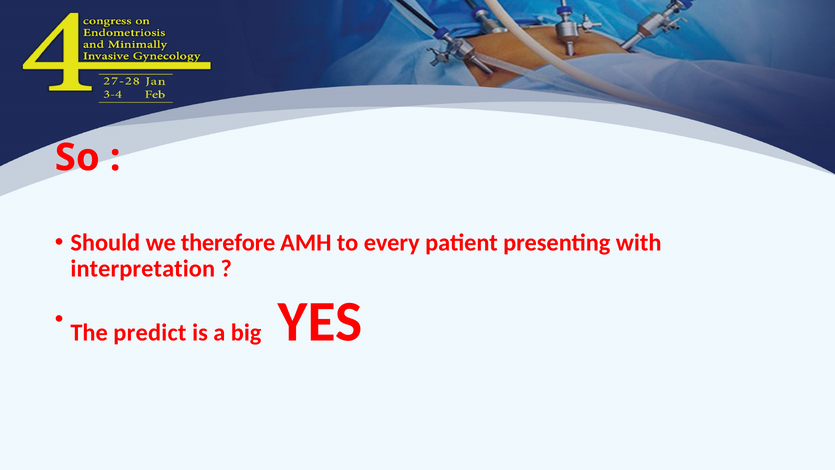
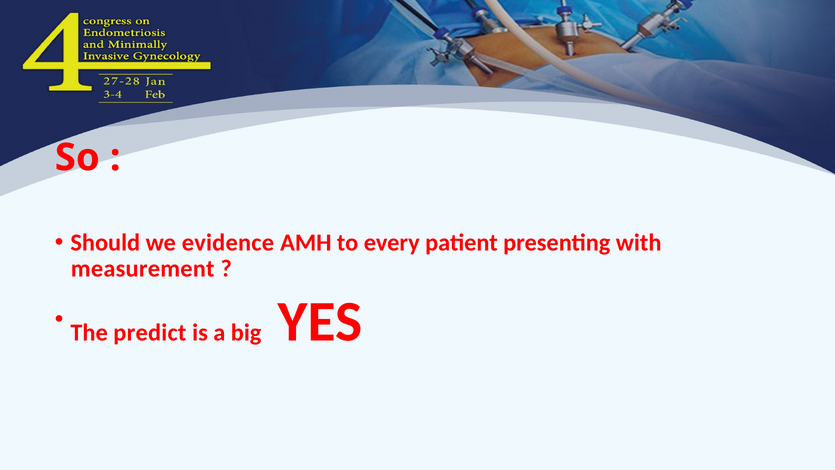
therefore: therefore -> evidence (228, 242)
interpretation: interpretation -> measurement (143, 269)
